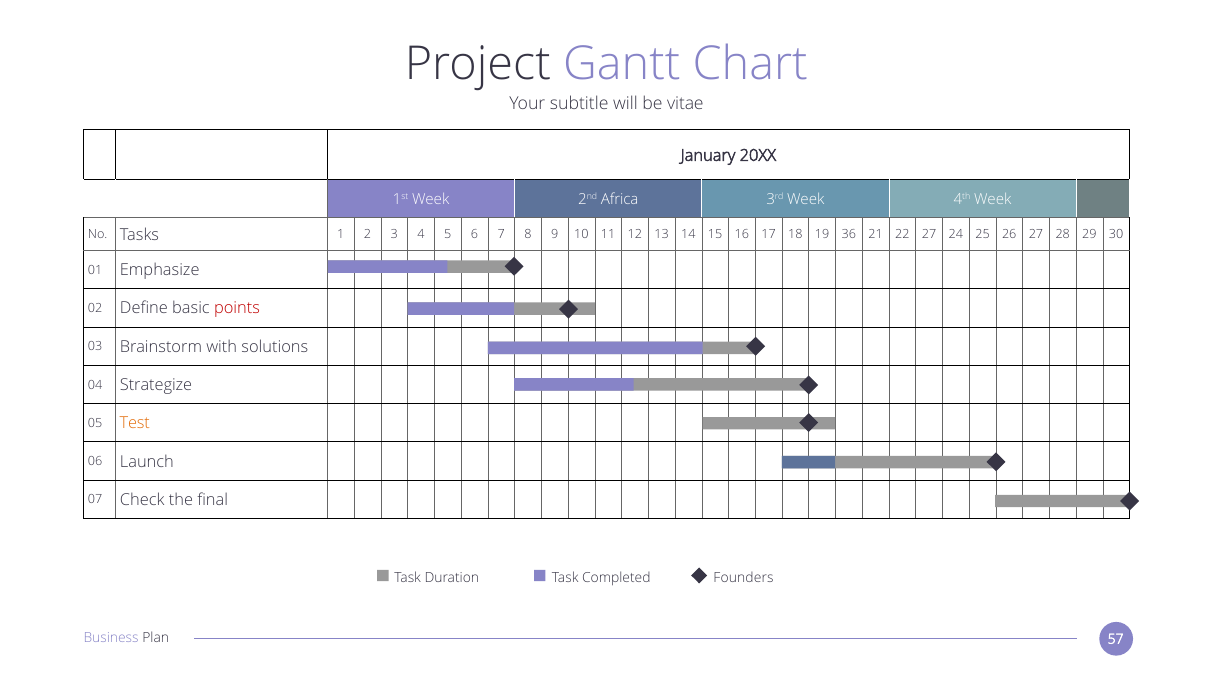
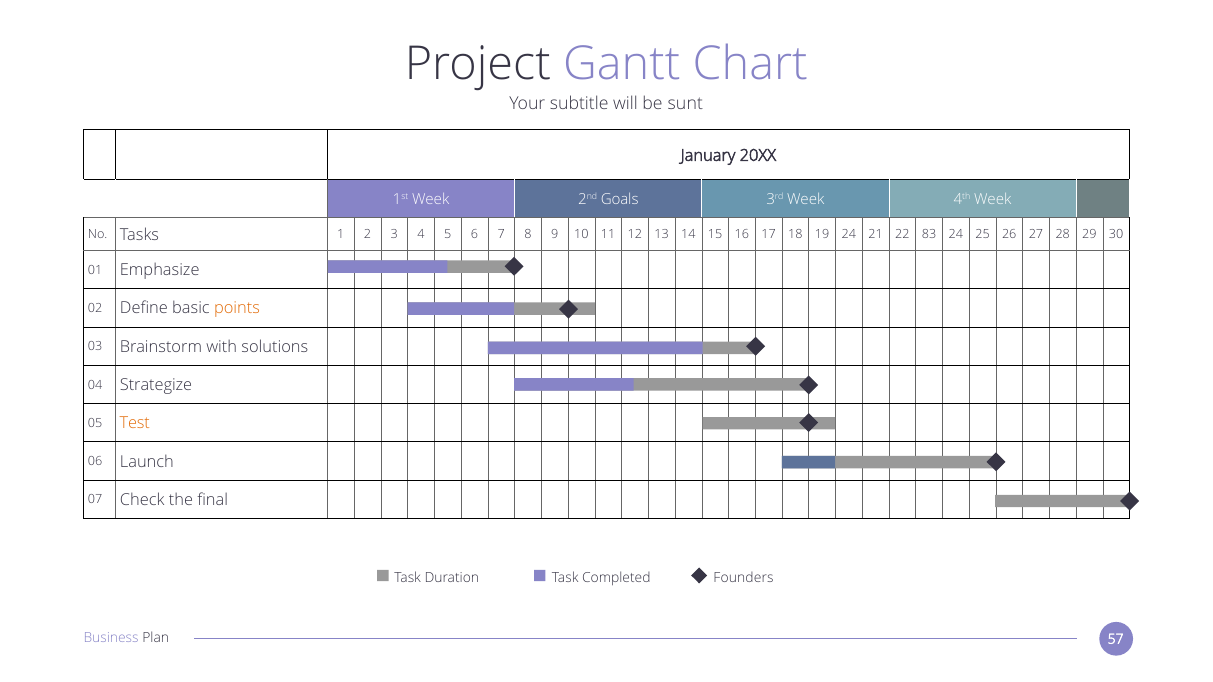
vitae: vitae -> sunt (685, 104)
Africa: Africa -> Goals (620, 200)
19 36: 36 -> 24 (849, 235)
22 27: 27 -> 83 (929, 235)
points colour: red -> orange (237, 309)
